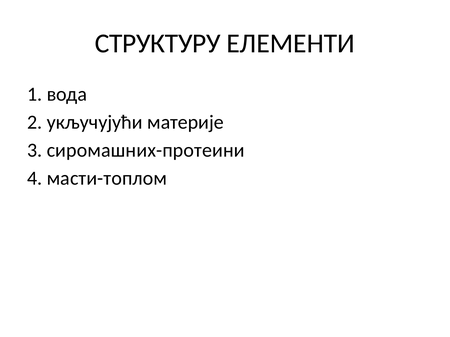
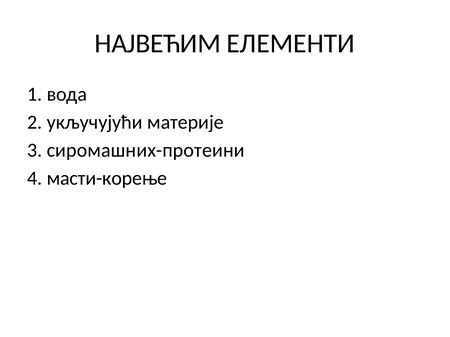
СТРУКТУРУ: СТРУКТУРУ -> НАЈВЕЋИМ (158, 44)
масти-топлом: масти-топлом -> масти-корење (107, 178)
